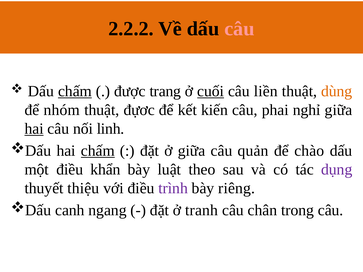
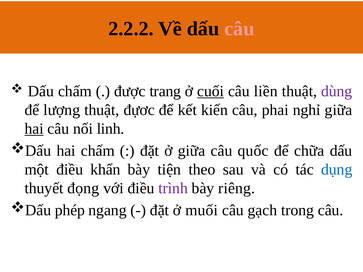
chấm underline: present -> none (75, 91)
dùng colour: orange -> purple (337, 91)
nhóm: nhóm -> lượng (62, 110)
chấm underline: present -> none (98, 151)
quản: quản -> quốc (253, 151)
chào: chào -> chữa (309, 151)
luật: luật -> tiện (169, 170)
dụng colour: purple -> blue (337, 170)
thiệu: thiệu -> đọng (83, 188)
canh: canh -> phép (70, 210)
tranh: tranh -> muối (202, 210)
chân: chân -> gạch (262, 210)
